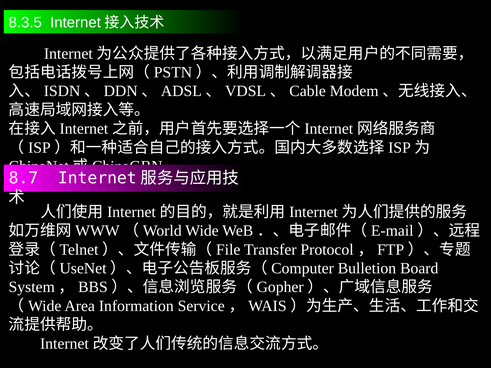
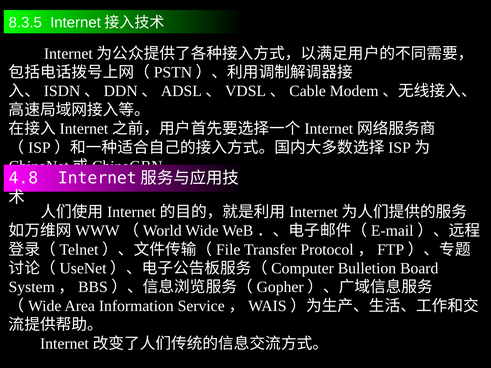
8.7: 8.7 -> 4.8 (23, 178)
